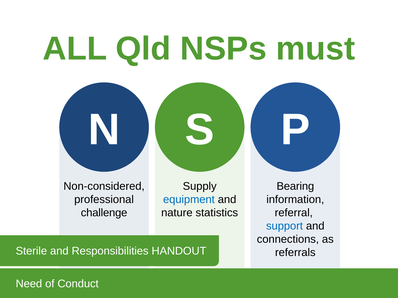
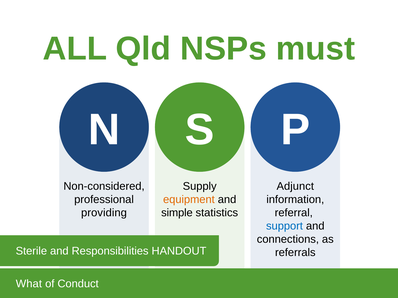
Bearing: Bearing -> Adjunct (295, 187)
equipment colour: blue -> orange (189, 200)
challenge: challenge -> providing (104, 213)
nature: nature -> simple (177, 213)
Need: Need -> What (29, 284)
